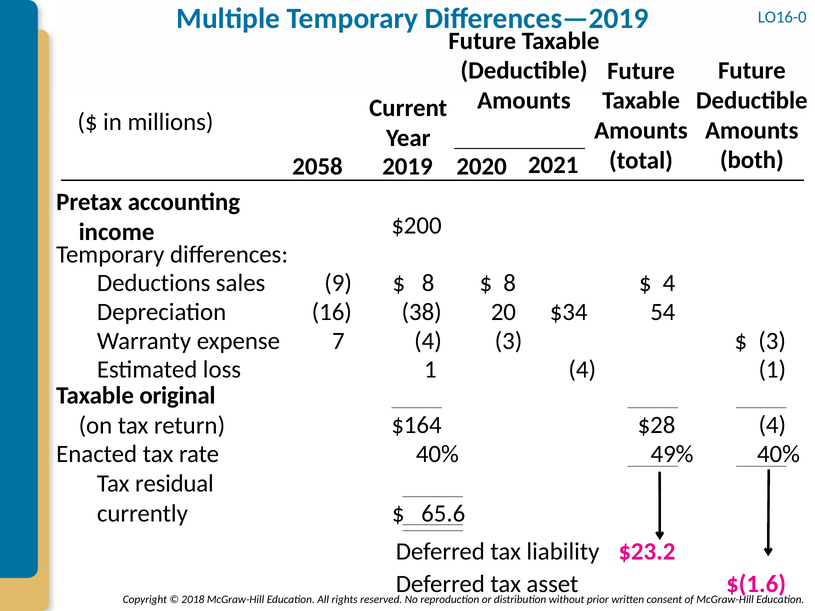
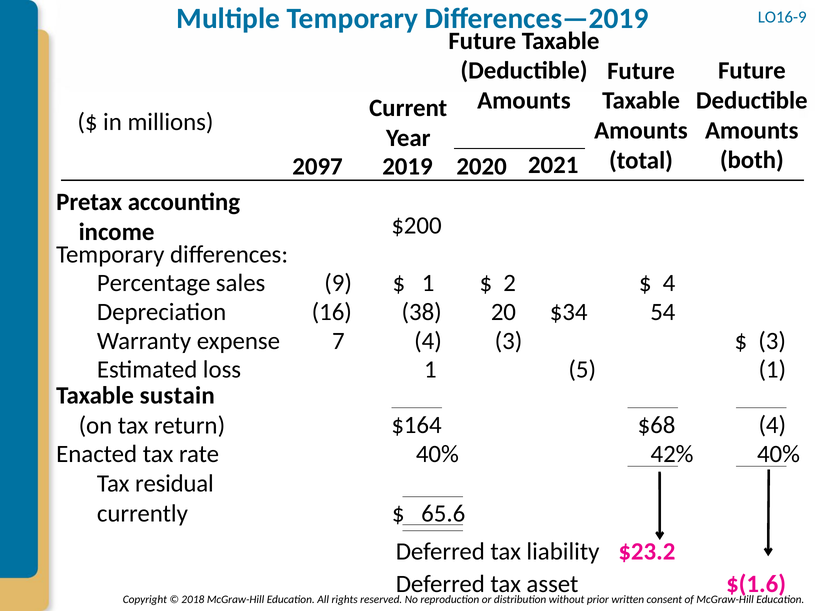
LO16-0: LO16-0 -> LO16-9 (782, 17)
2058: 2058 -> 2097 (318, 167)
Deductions: Deductions -> Percentage (154, 283)
8: 8 -> 1 (428, 283)
8: 8 -> 2 (510, 283)
1 4: 4 -> 5 (582, 370)
original: original -> sustain (177, 396)
$28: $28 -> $68 (656, 425)
49%: 49% -> 42% (672, 454)
